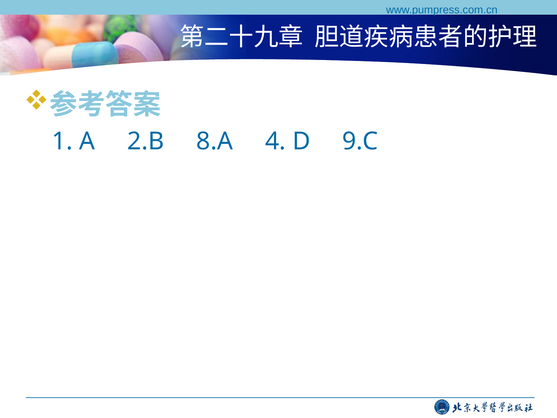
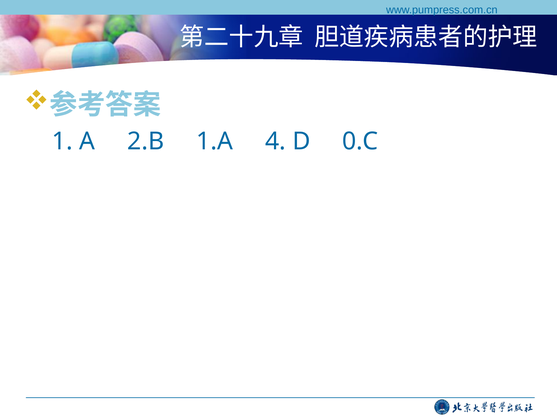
8.A: 8.A -> 1.A (215, 141)
9.C: 9.C -> 0.C (360, 141)
